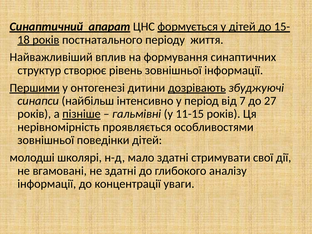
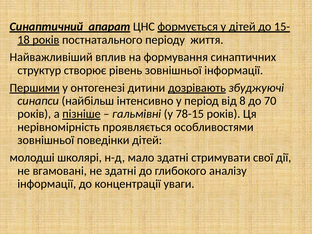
7: 7 -> 8 (242, 101)
27: 27 -> 70 (270, 101)
11-15: 11-15 -> 78-15 (190, 114)
